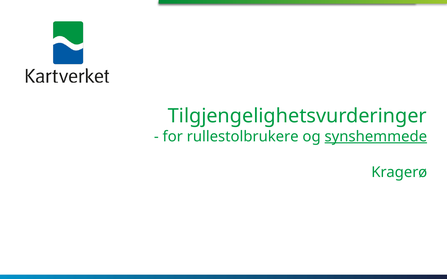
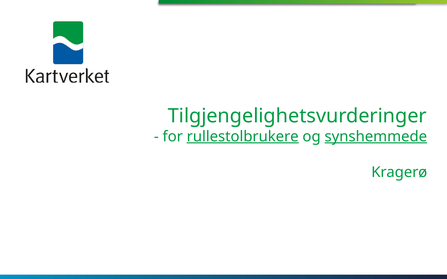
rullestolbrukere underline: none -> present (243, 137)
